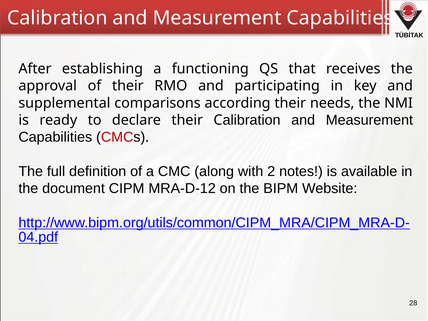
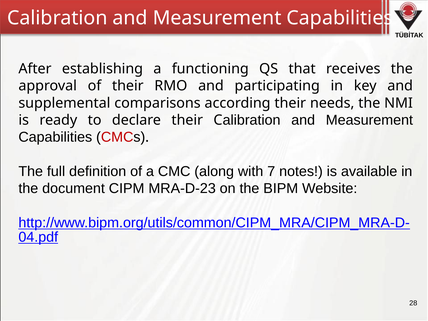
2: 2 -> 7 (271, 171)
MRA-D-12: MRA-D-12 -> MRA-D-23 (182, 189)
